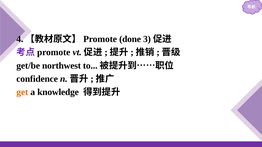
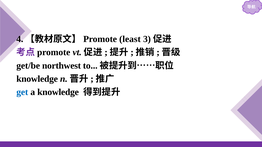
done: done -> least (130, 39)
confidence: confidence -> knowledge (37, 79)
get colour: orange -> blue (22, 92)
